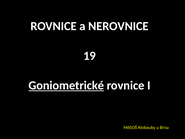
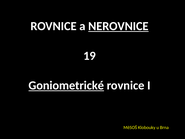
NEROVNICE underline: none -> present (118, 26)
